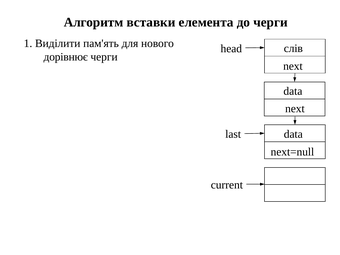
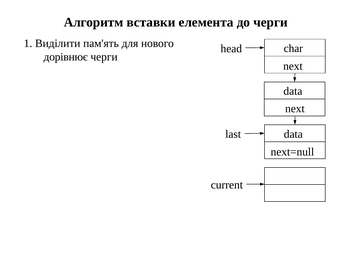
слів: слів -> char (293, 48)
